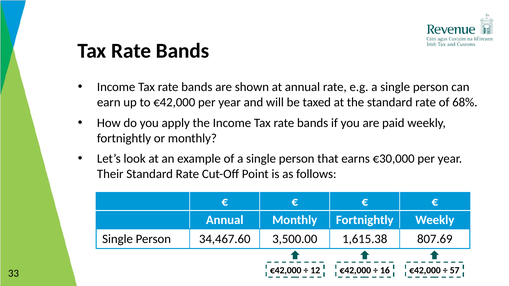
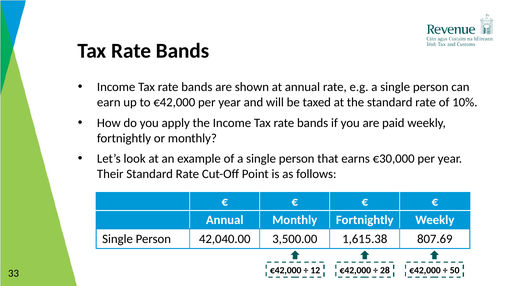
68%: 68% -> 10% (465, 102)
34,467.60: 34,467.60 -> 42,040.00 (225, 239)
16: 16 -> 28 (385, 271)
57: 57 -> 50 (455, 271)
